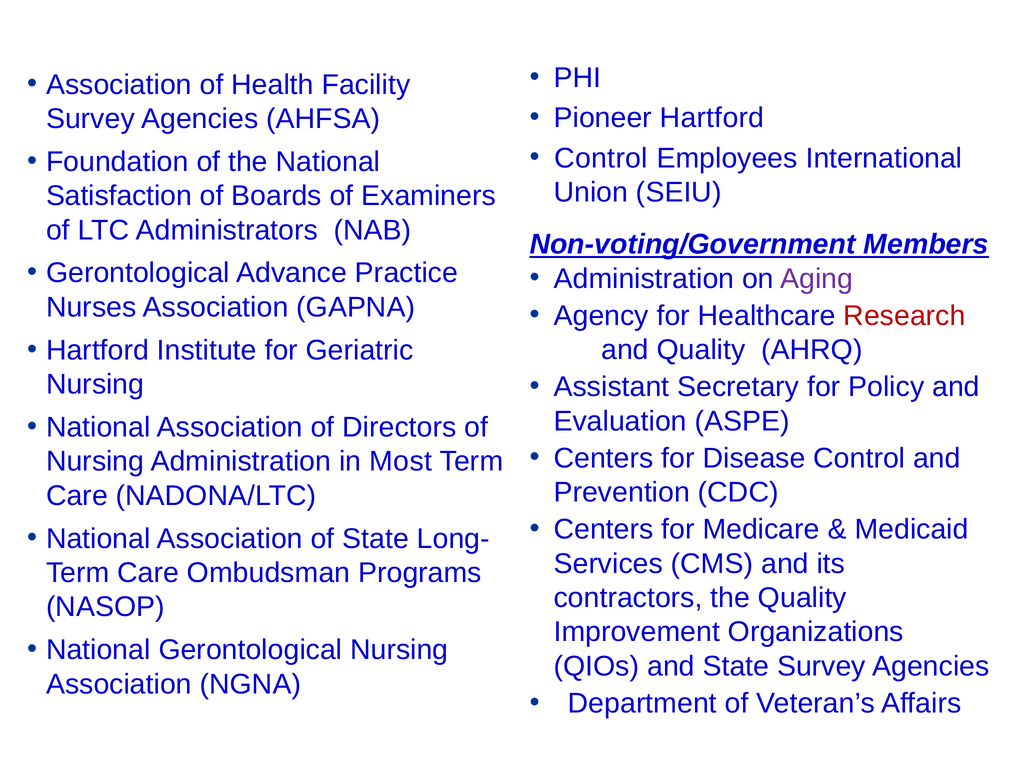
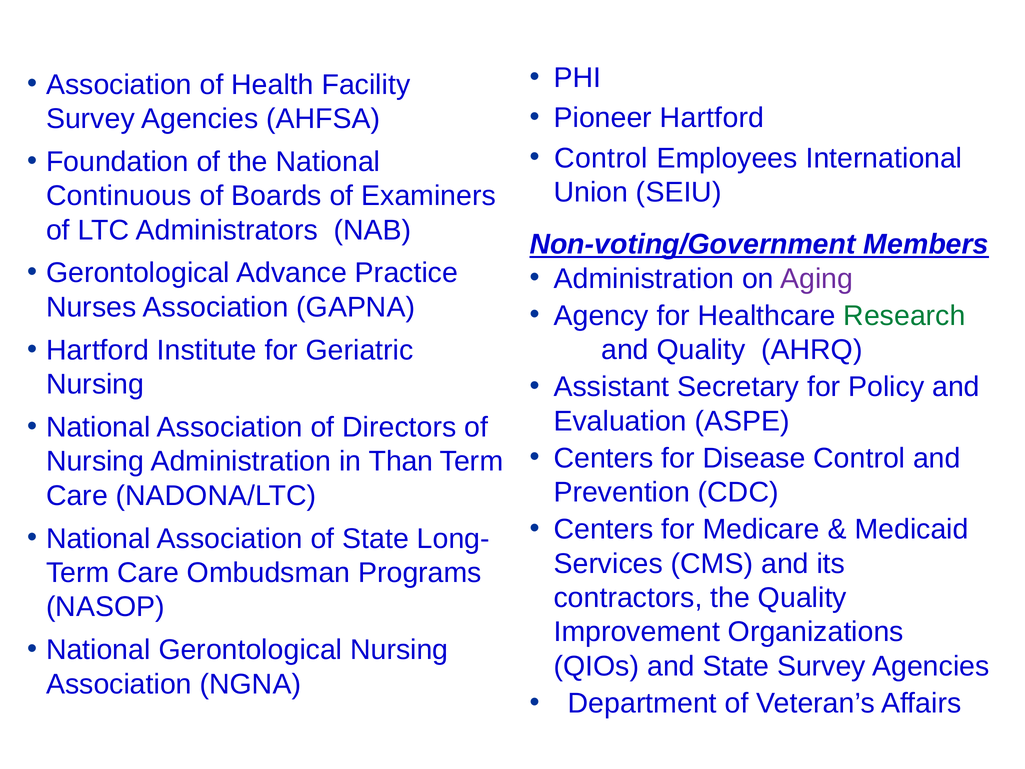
Satisfaction: Satisfaction -> Continuous (119, 196)
Research colour: red -> green (904, 316)
Most: Most -> Than (401, 461)
